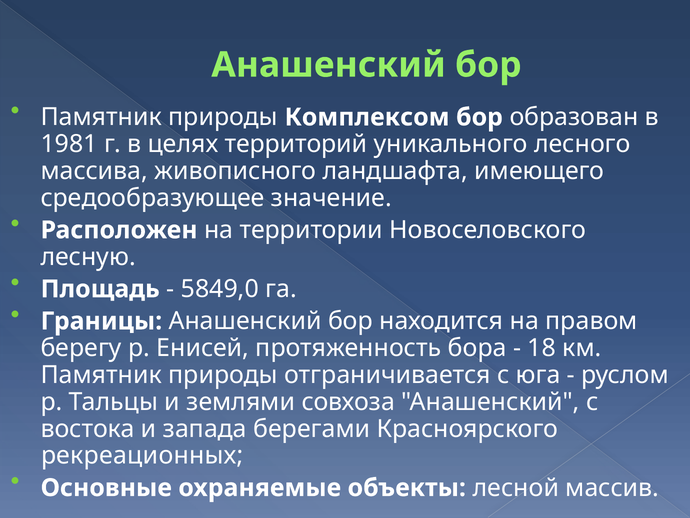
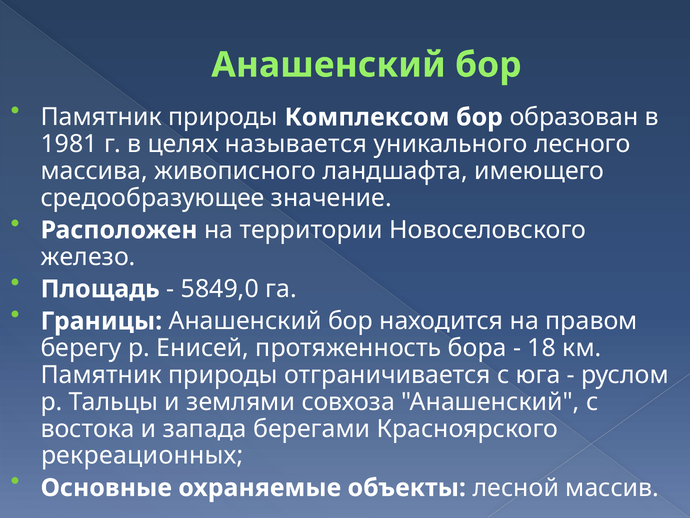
территорий: территорий -> называется (296, 144)
лесную: лесную -> железо (88, 257)
